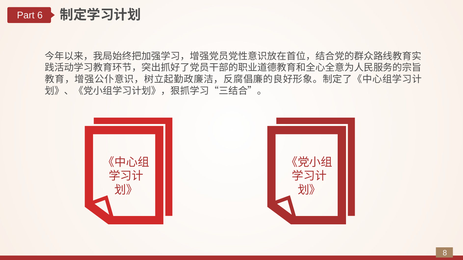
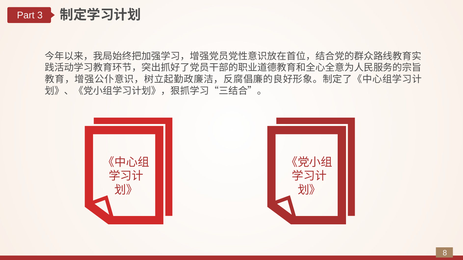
6: 6 -> 3 (40, 15)
